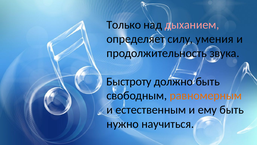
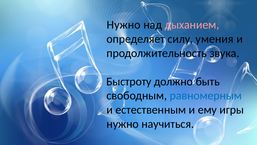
Только: Только -> Нужно (124, 25)
равномерным colour: orange -> blue (206, 95)
ему быть: быть -> игры (232, 110)
